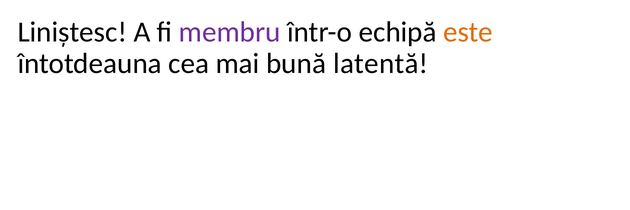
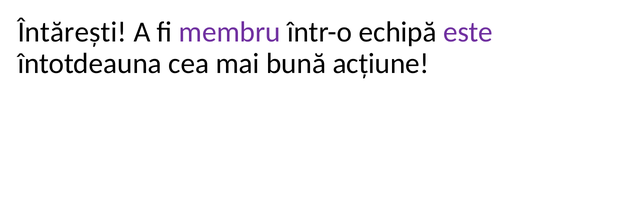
Liniștesc: Liniștesc -> Întărești (72, 32)
este colour: orange -> purple (468, 32)
latentă: latentă -> acțiune (381, 63)
